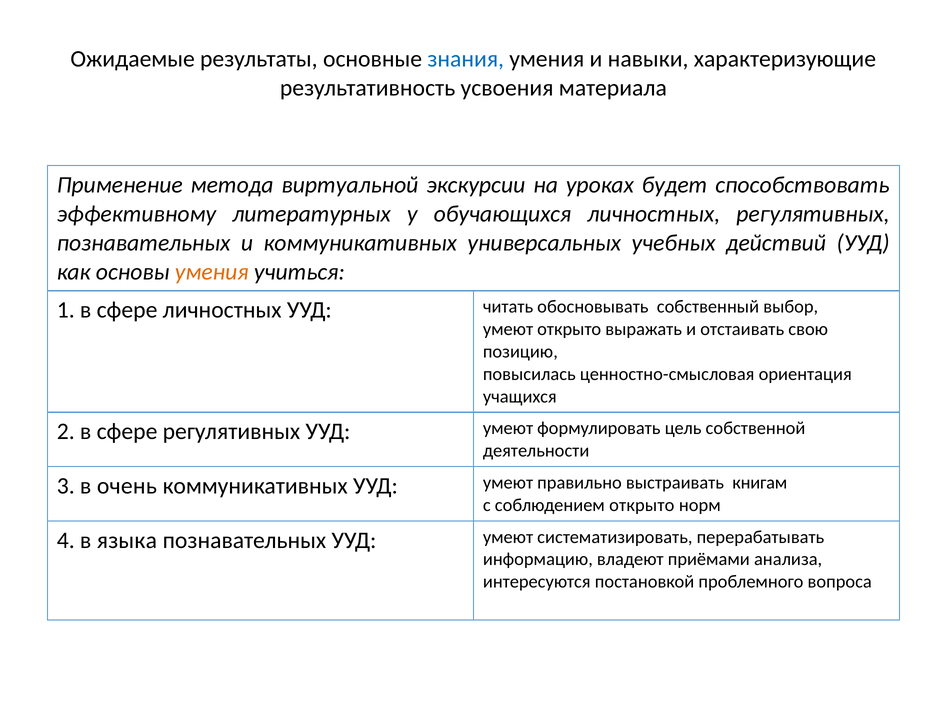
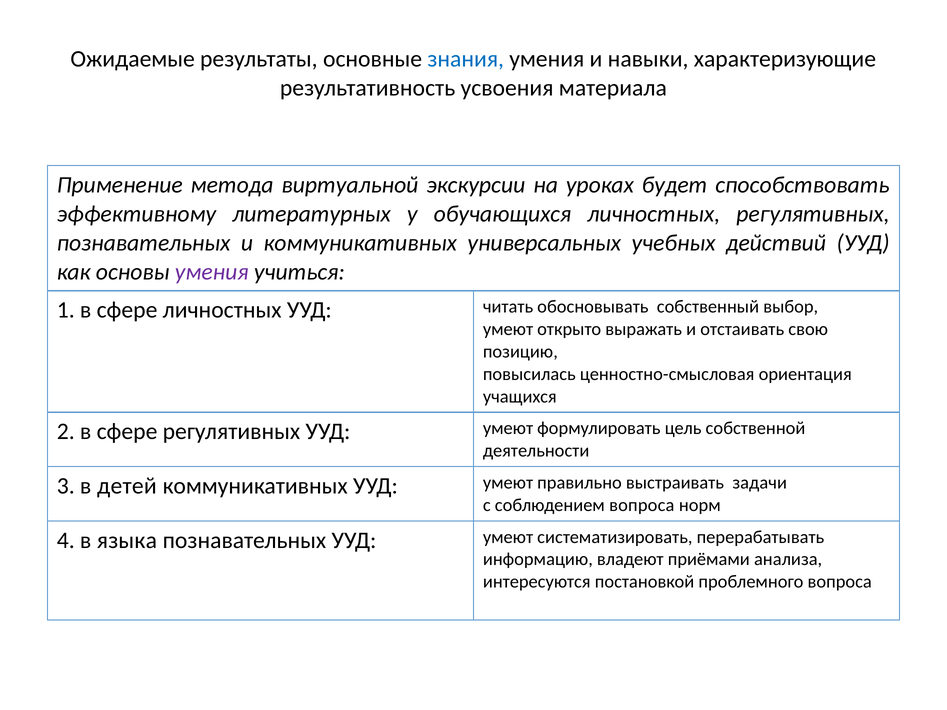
умения colour: orange -> purple (212, 272)
очень: очень -> детей (127, 486)
книгам: книгам -> задачи (760, 483)
соблюдением открыто: открыто -> вопроса (642, 505)
